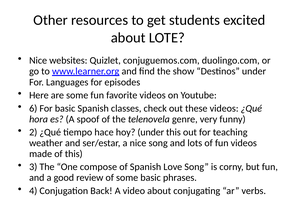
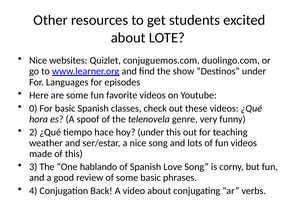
6: 6 -> 0 (33, 109)
compose: compose -> hablando (99, 167)
